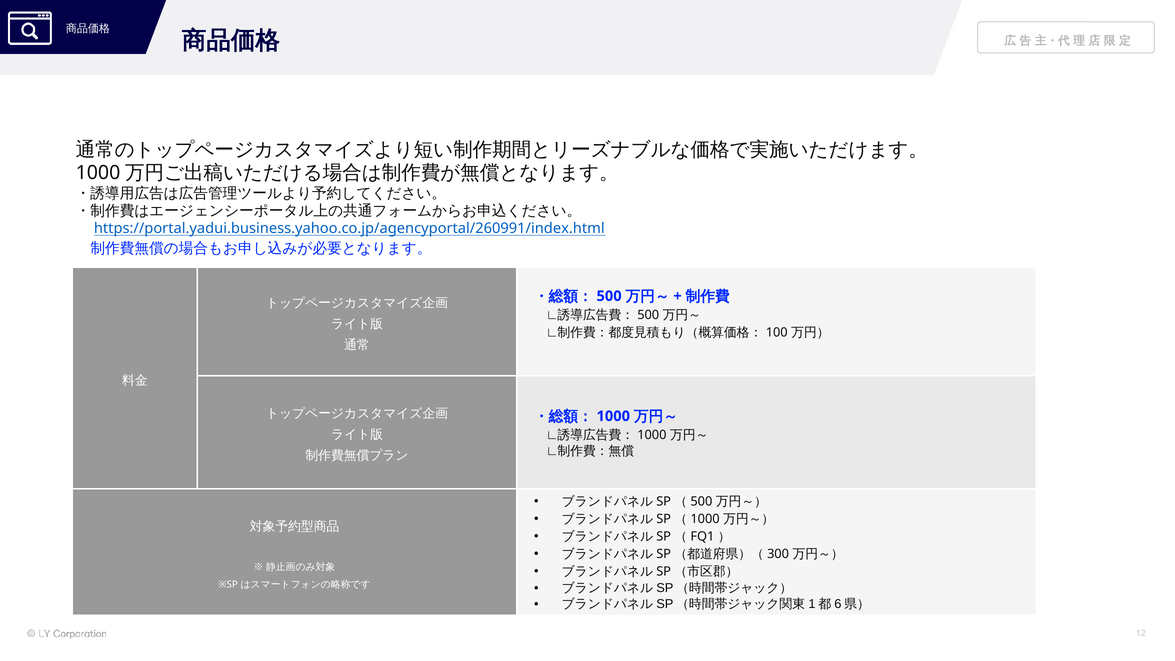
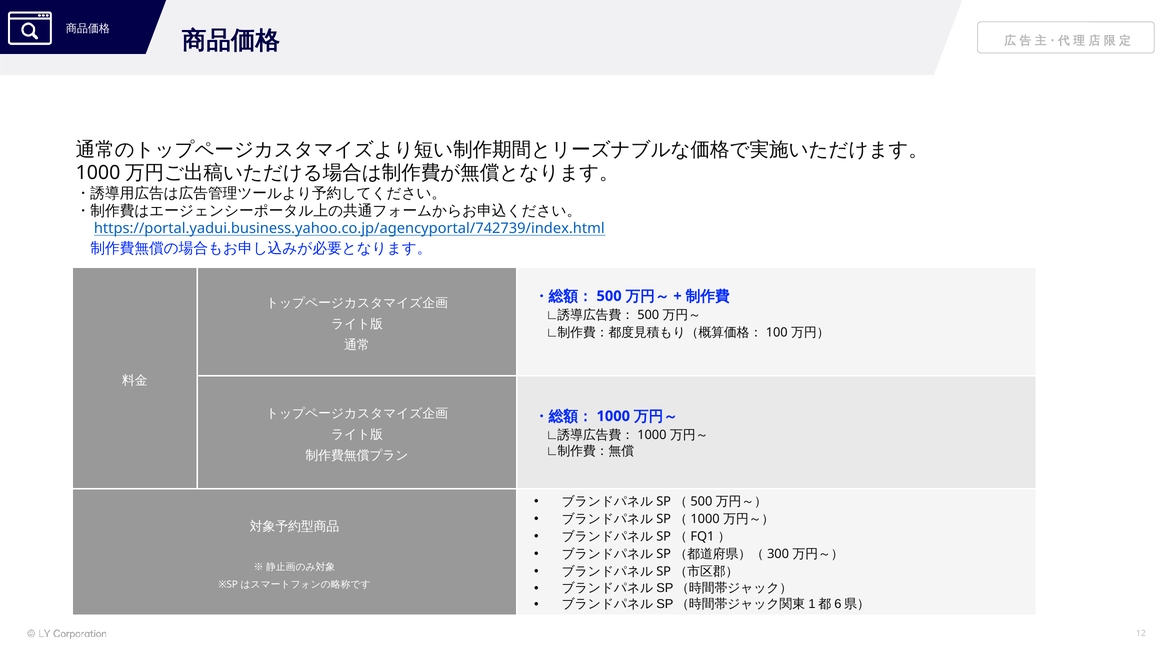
https://portal.yadui.business.yahoo.co.jp/agencyportal/260991/index.html: https://portal.yadui.business.yahoo.co.jp/agencyportal/260991/index.html -> https://portal.yadui.business.yahoo.co.jp/agencyportal/742739/index.html (349, 228)
